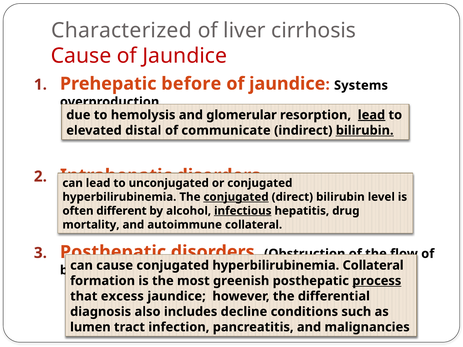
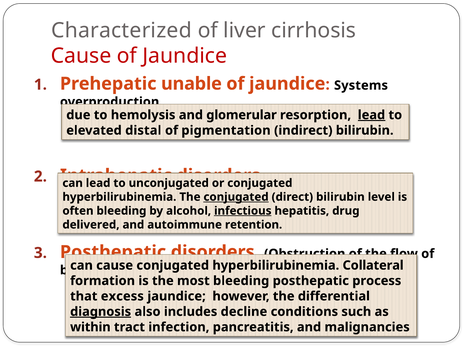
before: before -> unable (191, 84)
communicate: communicate -> pigmentation (226, 130)
bilirubin underline: present -> none (365, 130)
often different: different -> bleeding (121, 211)
mortality: mortality -> delivered (91, 225)
autoimmune collateral: collateral -> retention (254, 225)
most greenish: greenish -> bleeding (241, 281)
process underline: present -> none (377, 281)
diagnosis underline: none -> present (101, 312)
lumen: lumen -> within (90, 327)
